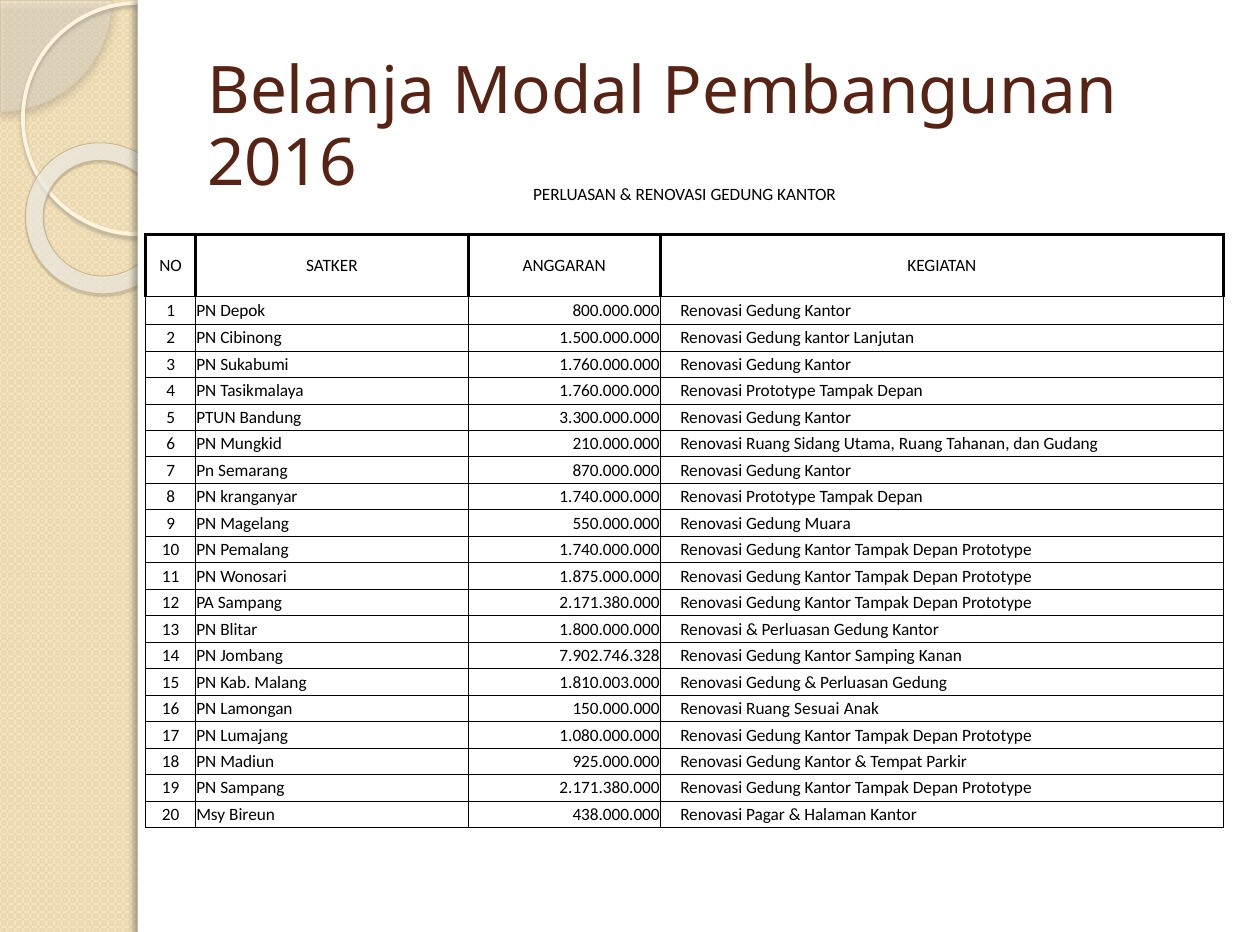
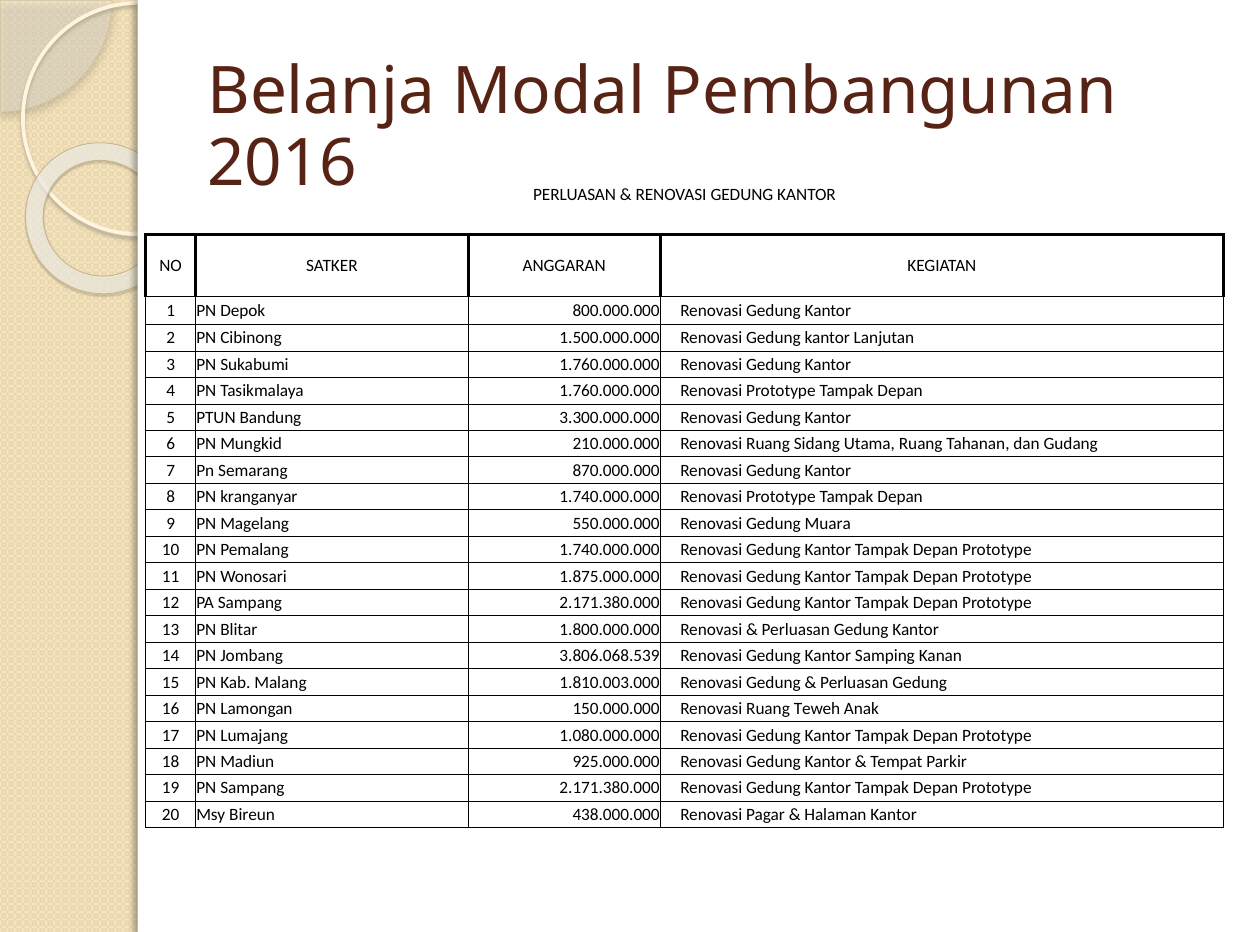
7.902.746.328: 7.902.746.328 -> 3.806.068.539 (610, 656)
Sesuai: Sesuai -> Teweh (817, 709)
